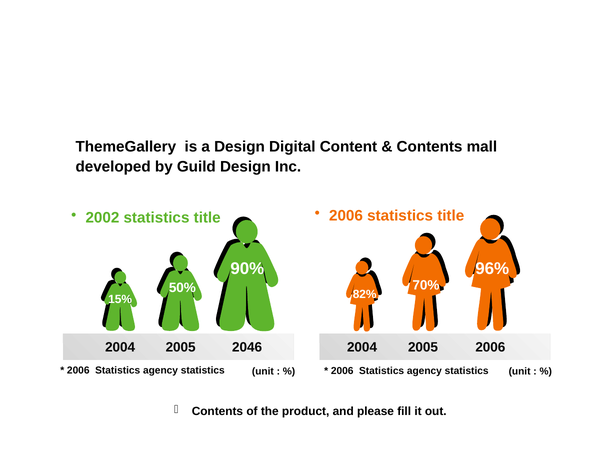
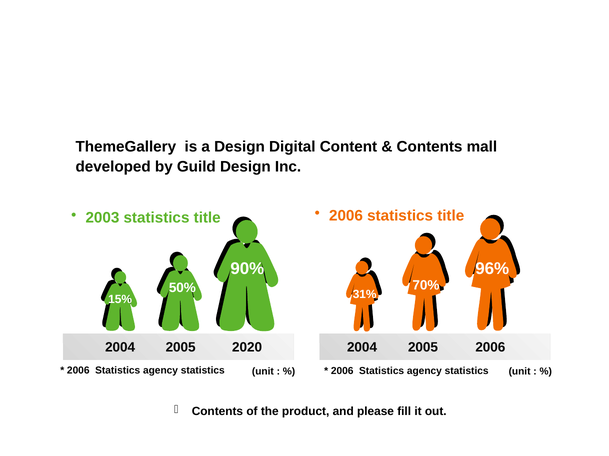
2002: 2002 -> 2003 (102, 218)
82%: 82% -> 31% (365, 295)
2046: 2046 -> 2020 (247, 348)
